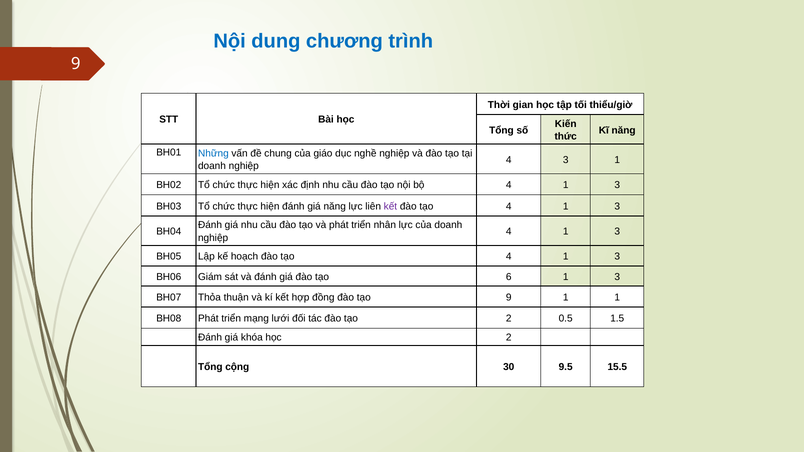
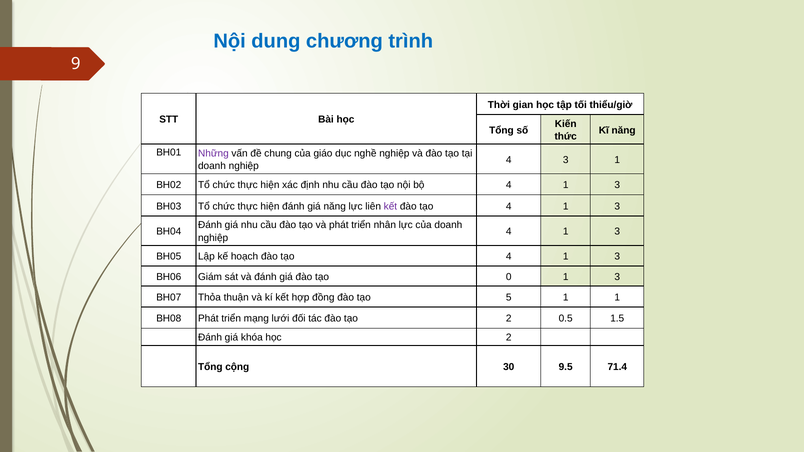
Những colour: blue -> purple (213, 153)
6: 6 -> 0 (509, 277)
tạo 9: 9 -> 5 (509, 298)
15.5: 15.5 -> 71.4 (617, 367)
